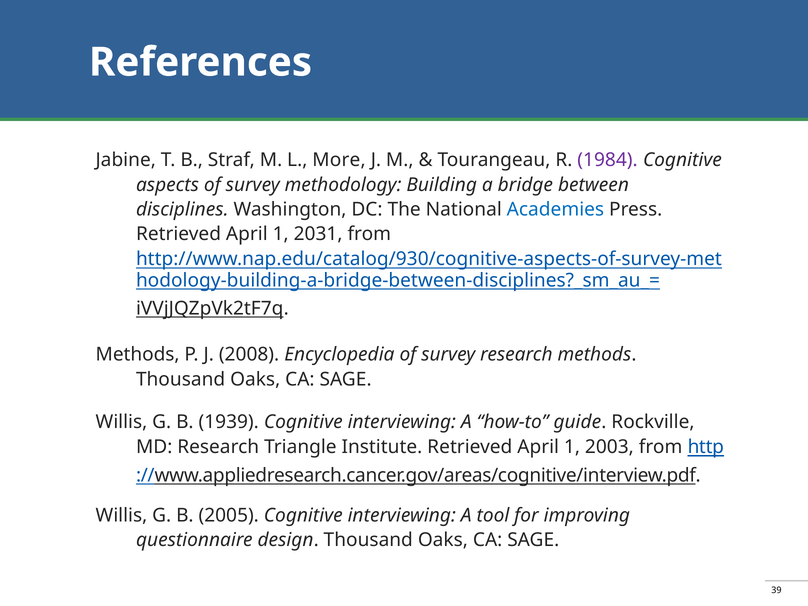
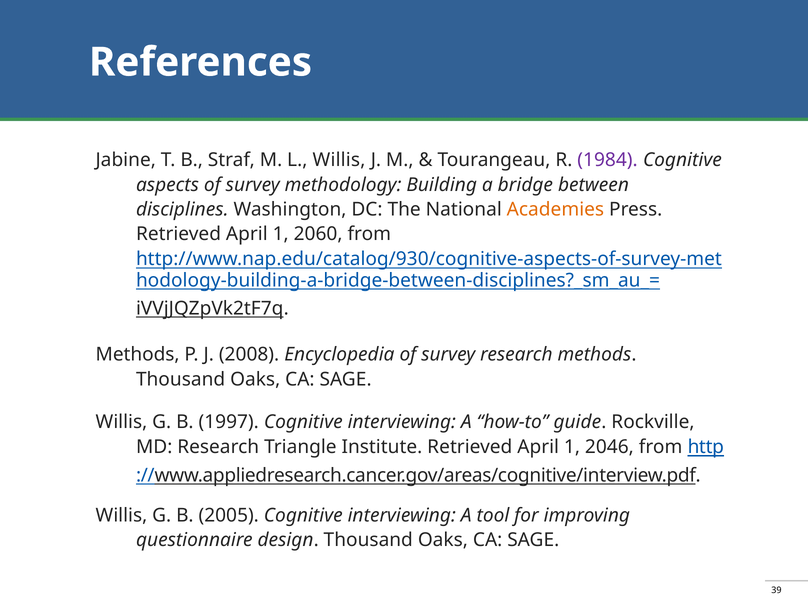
L More: More -> Willis (339, 160)
Academies colour: blue -> orange (555, 209)
2031: 2031 -> 2060 (318, 234)
1939: 1939 -> 1997 (229, 422)
2003: 2003 -> 2046 (609, 447)
